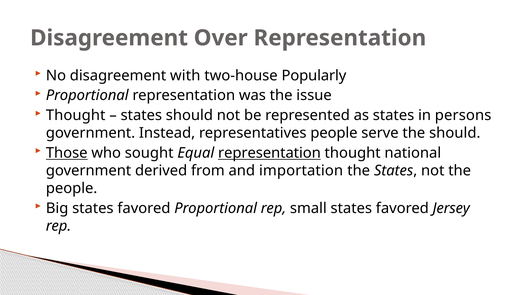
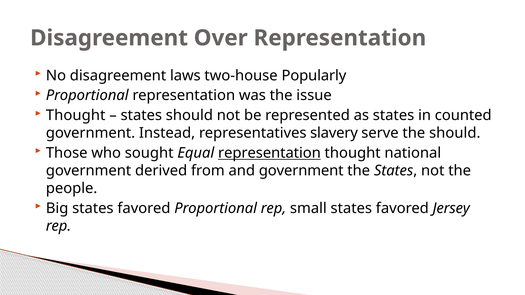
with: with -> laws (185, 76)
persons: persons -> counted (463, 115)
representatives people: people -> slavery (334, 133)
Those underline: present -> none (67, 153)
and importation: importation -> government (301, 171)
